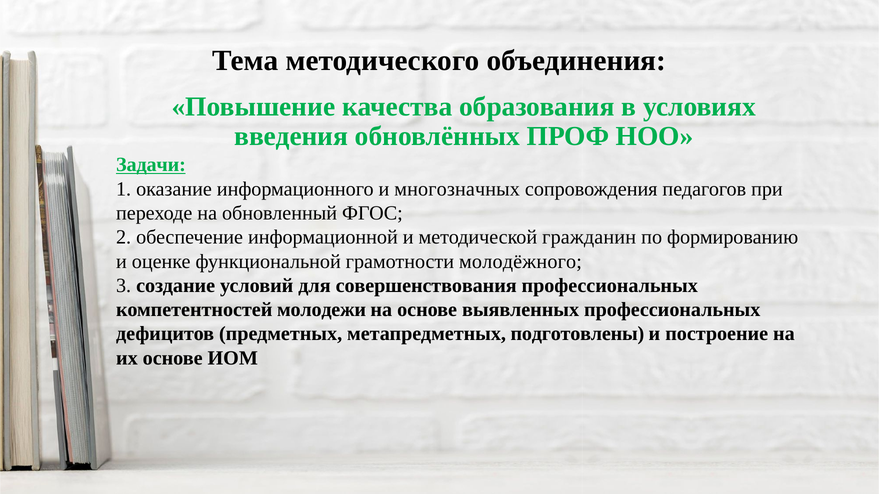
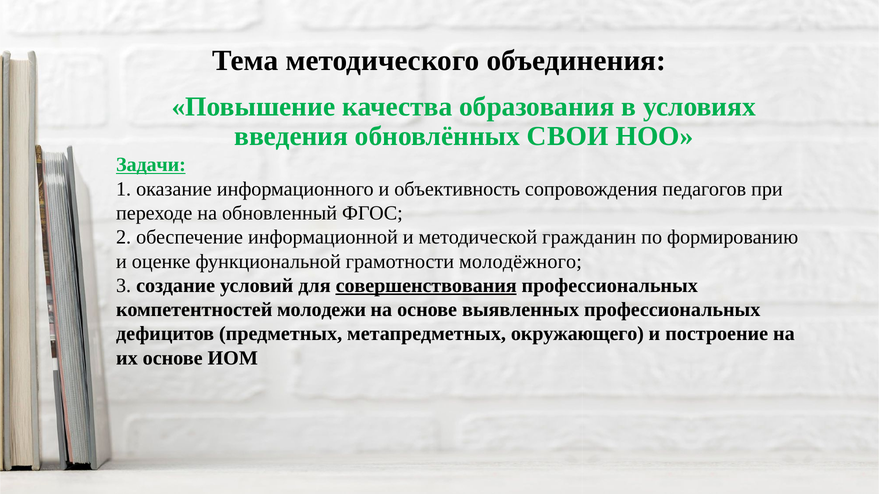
ПРОФ: ПРОФ -> СВОИ (568, 136)
многозначных: многозначных -> объективность (457, 189)
совершенствования underline: none -> present (426, 286)
подготовлены: подготовлены -> окружающего (577, 334)
